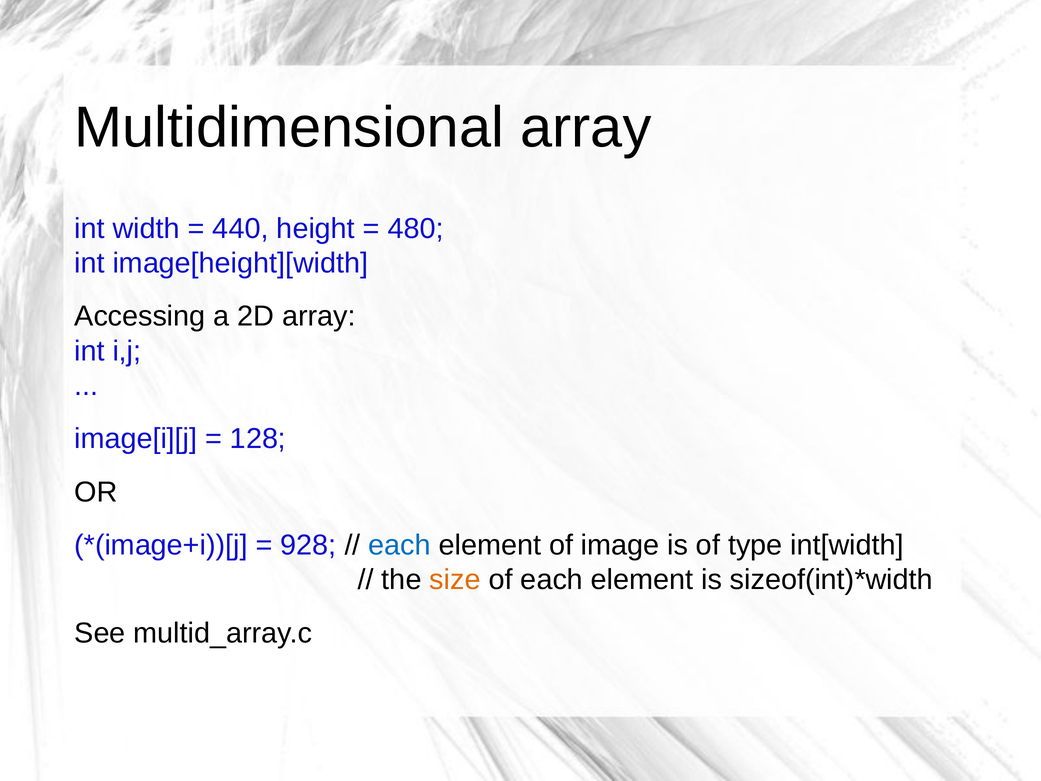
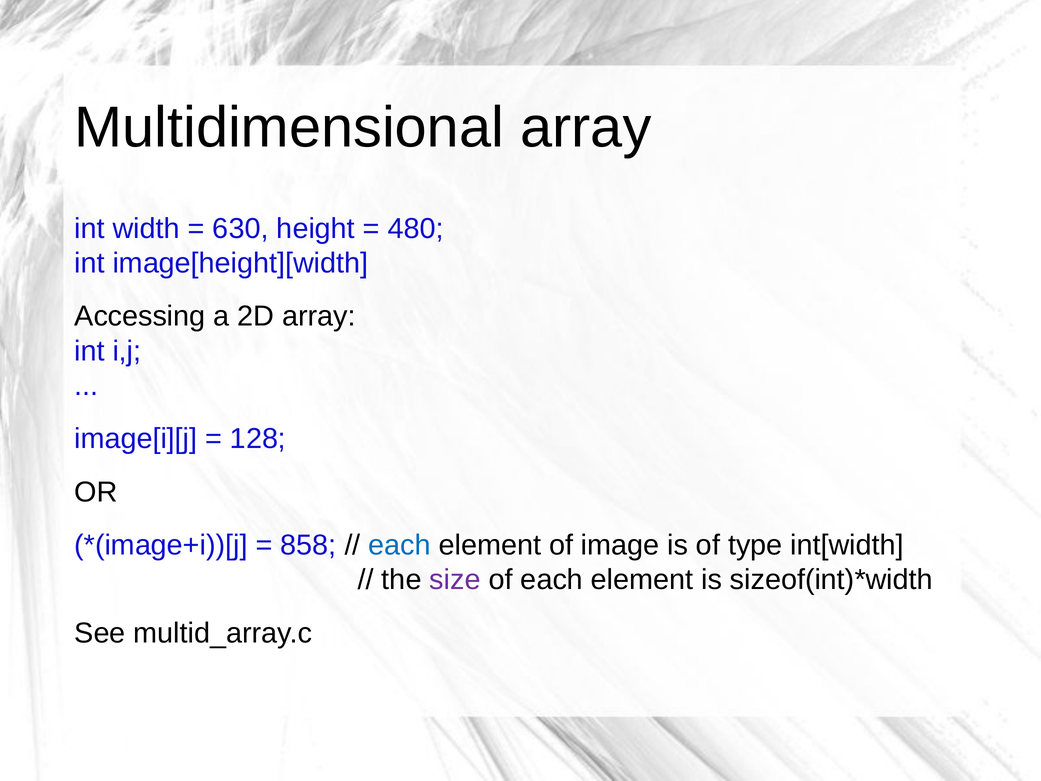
440: 440 -> 630 (241, 228)
928: 928 -> 858 (308, 545)
size colour: orange -> purple (455, 580)
